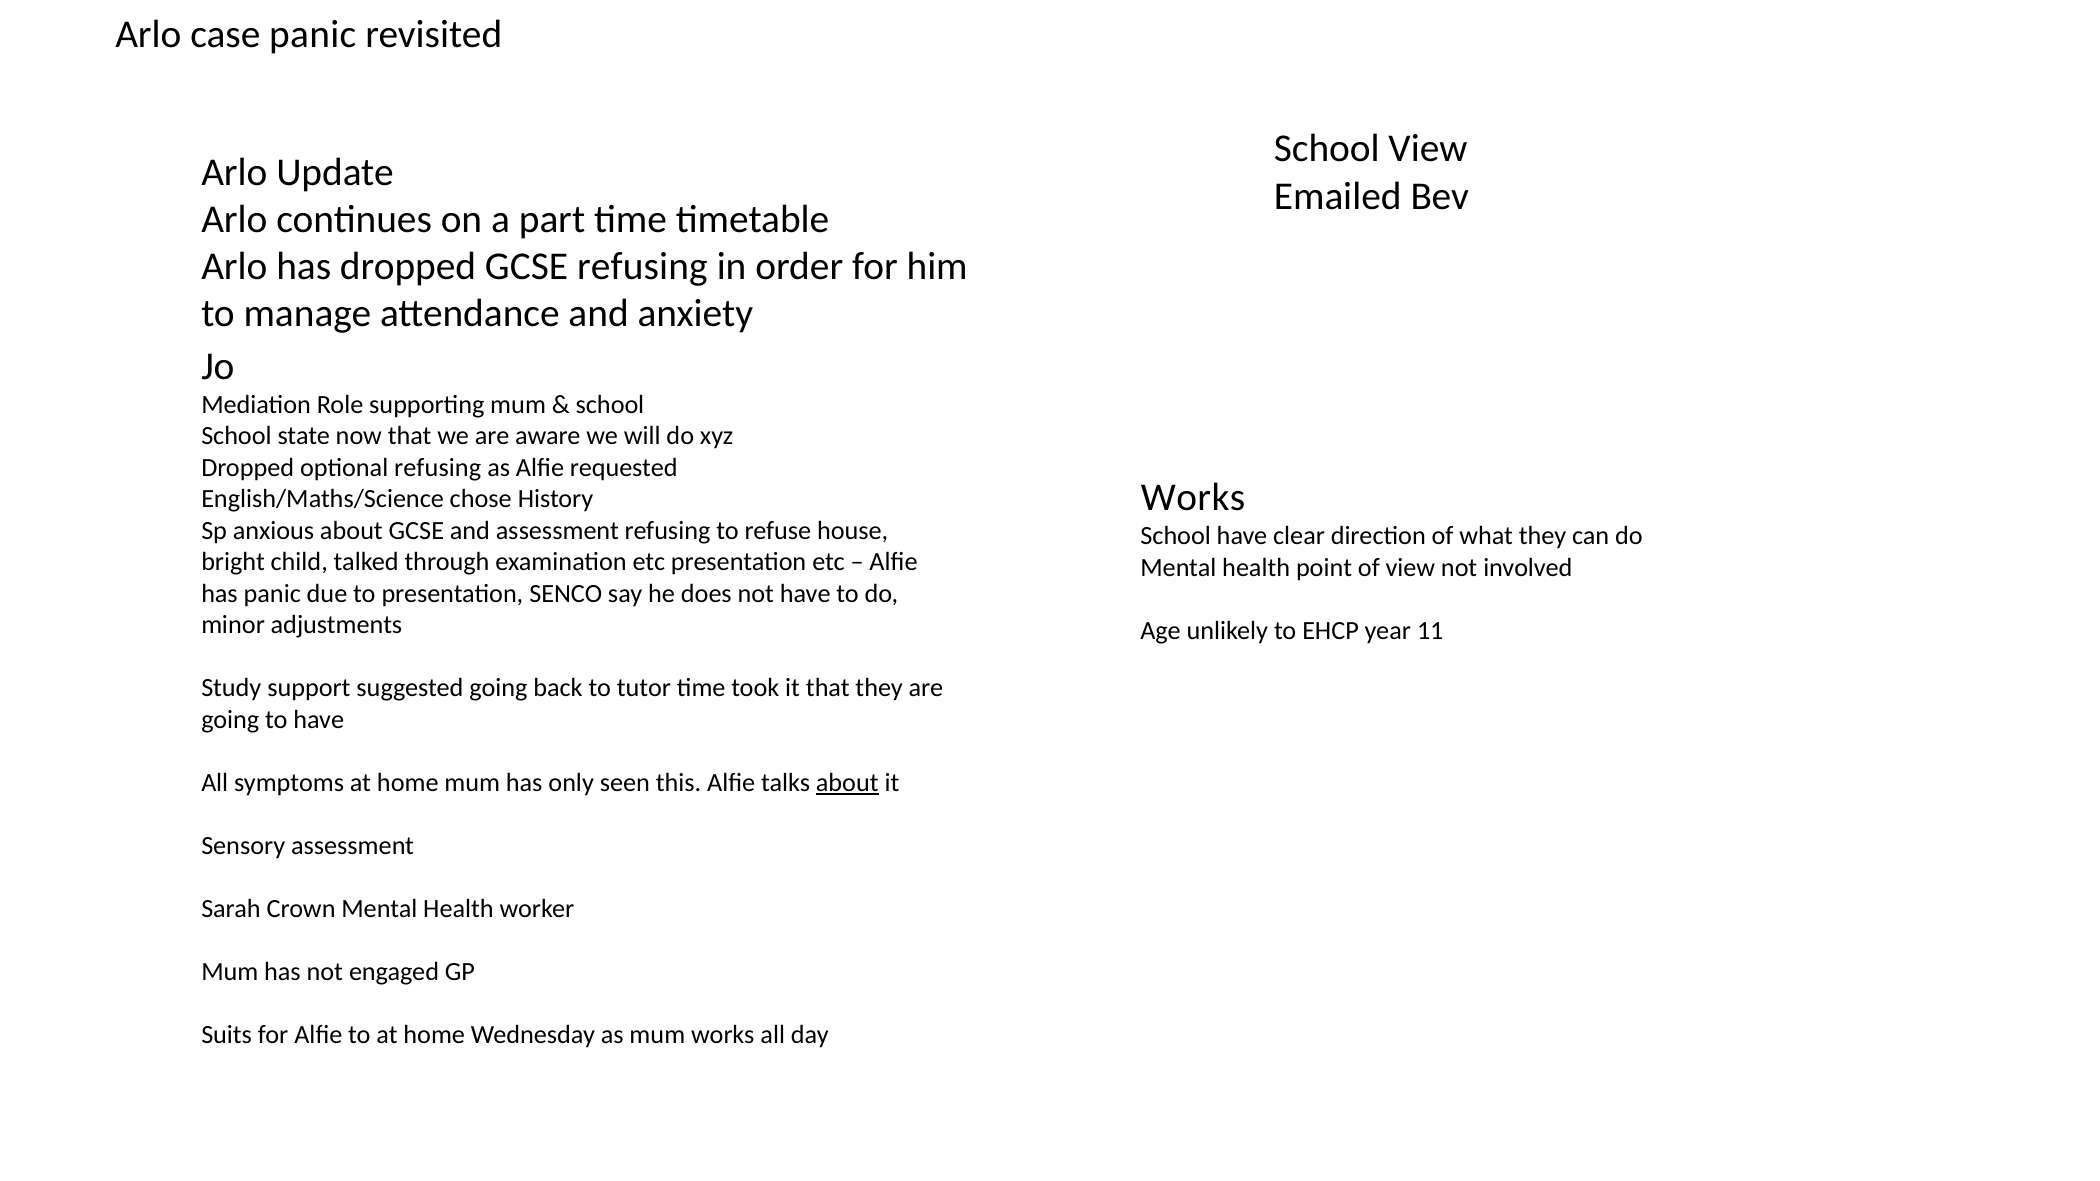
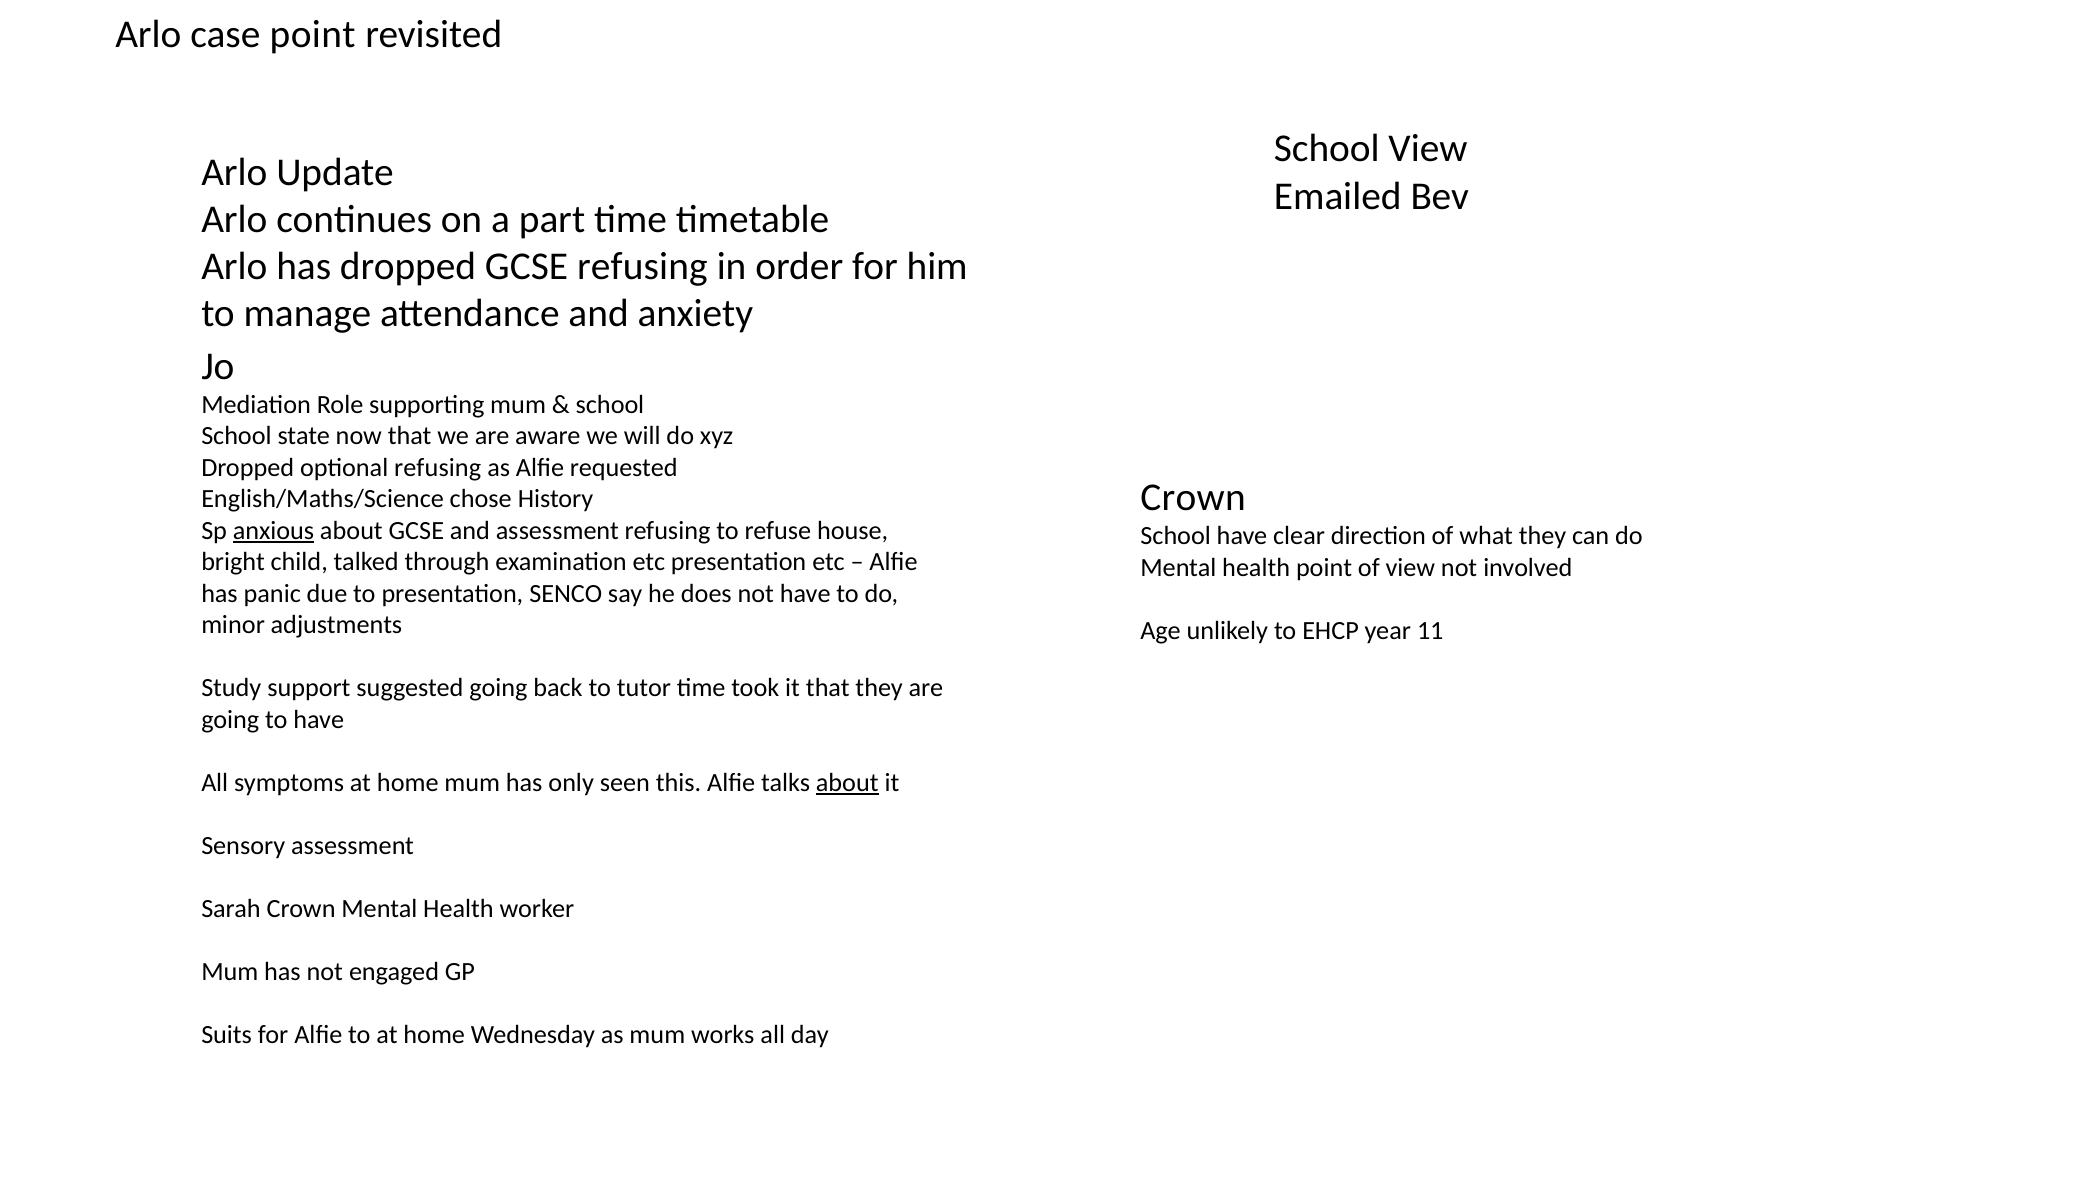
case panic: panic -> point (313, 34)
Works: Works -> Crown (1193, 498)
anxious underline: none -> present (274, 531)
